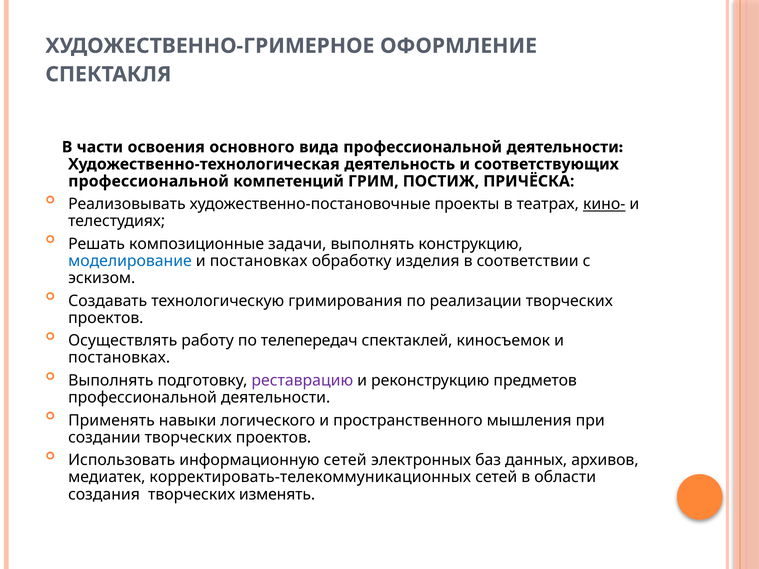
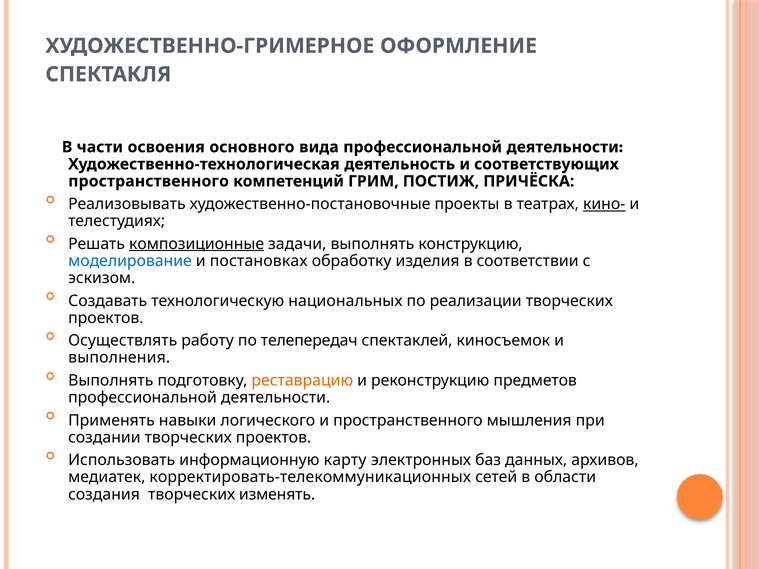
профессиональной: профессиональной -> пространственного (149, 181)
композиционные underline: none -> present (197, 244)
гримирования: гримирования -> национальных (345, 301)
постановках: постановках -> выполнения (119, 358)
реставрацию colour: purple -> orange (302, 381)
информационную сетей: сетей -> карту (345, 460)
